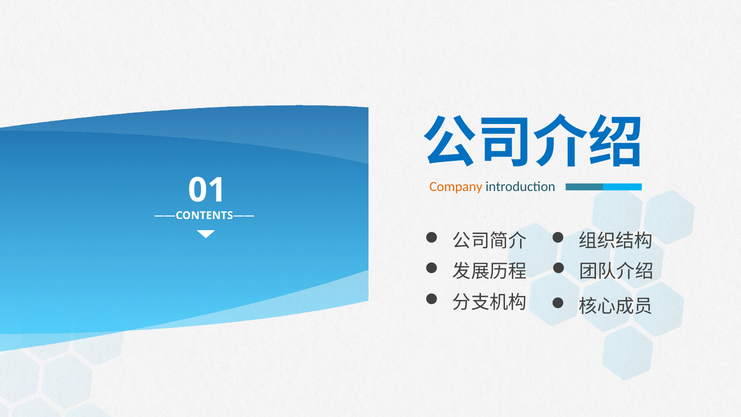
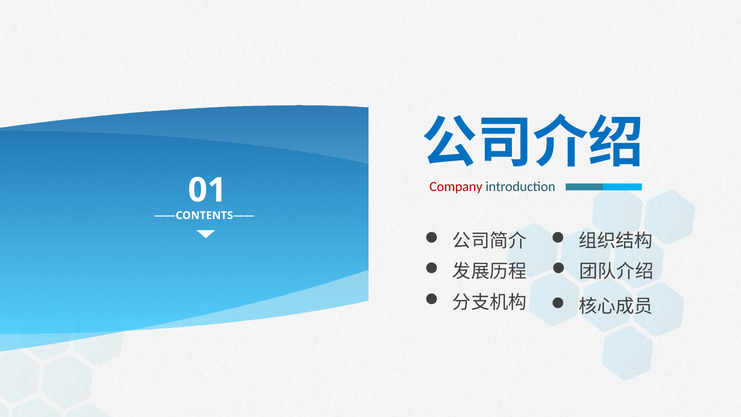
Company colour: orange -> red (456, 187)
